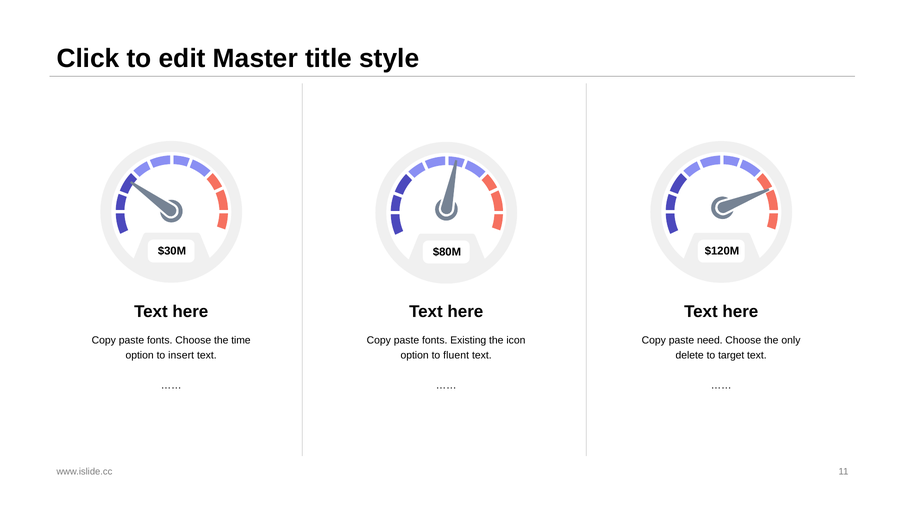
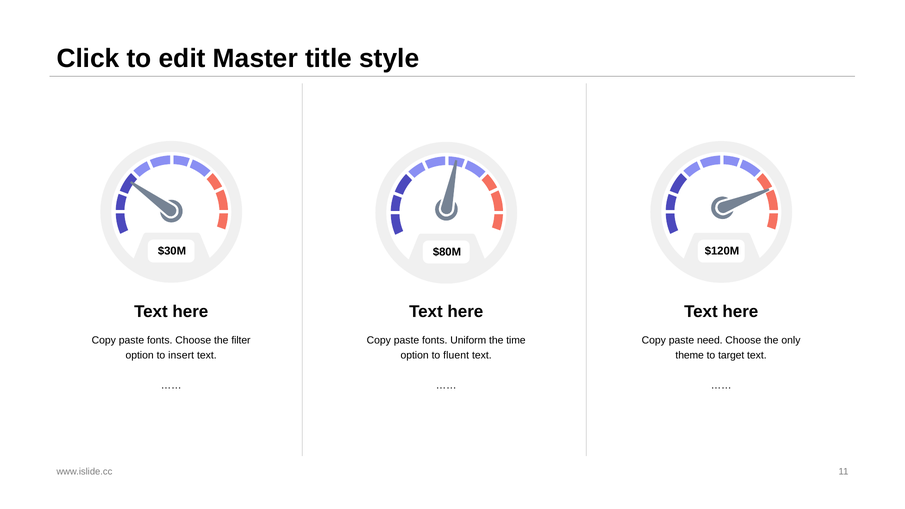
time: time -> filter (241, 340)
Existing: Existing -> Uniform (468, 340)
icon: icon -> time (516, 340)
delete: delete -> theme (690, 355)
